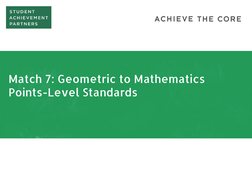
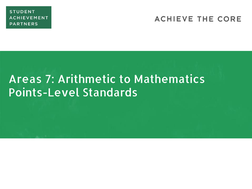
Match: Match -> Areas (25, 79)
Geometric: Geometric -> Arithmetic (87, 79)
